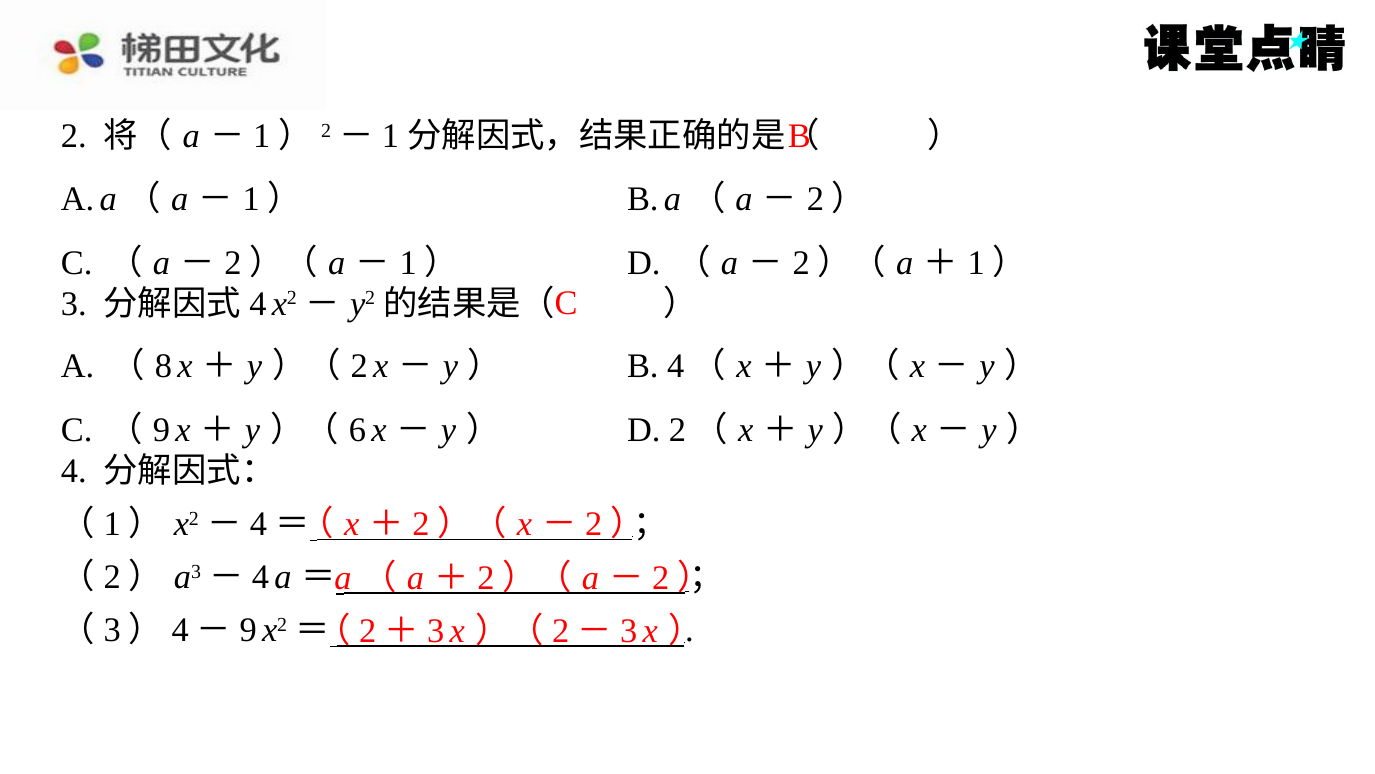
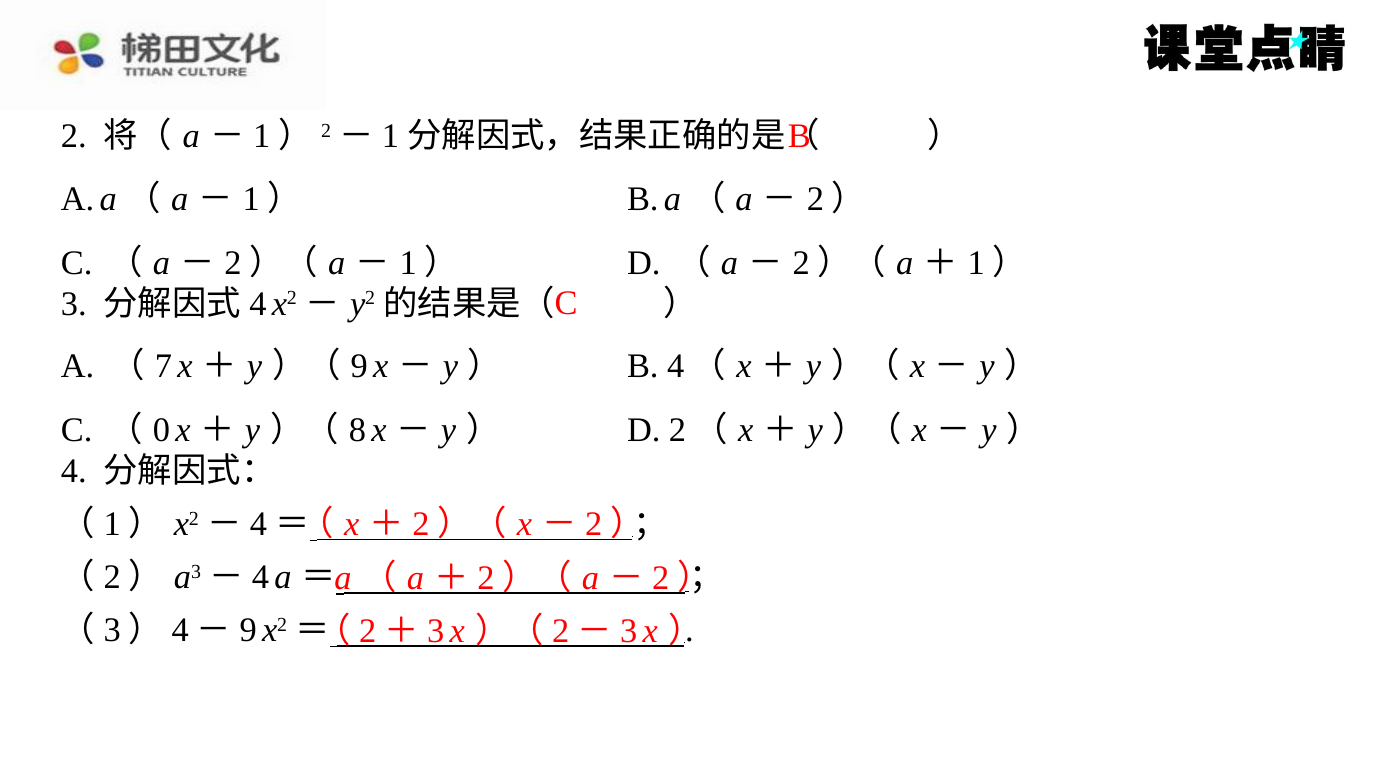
8: 8 -> 7 (163, 366)
2: 2 -> 9 (359, 366)
9: 9 -> 0 (161, 430)
6: 6 -> 8 (357, 430)
